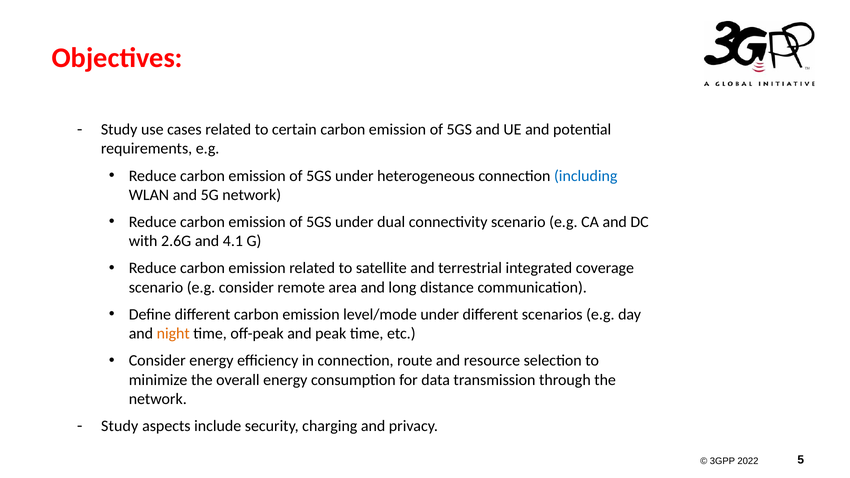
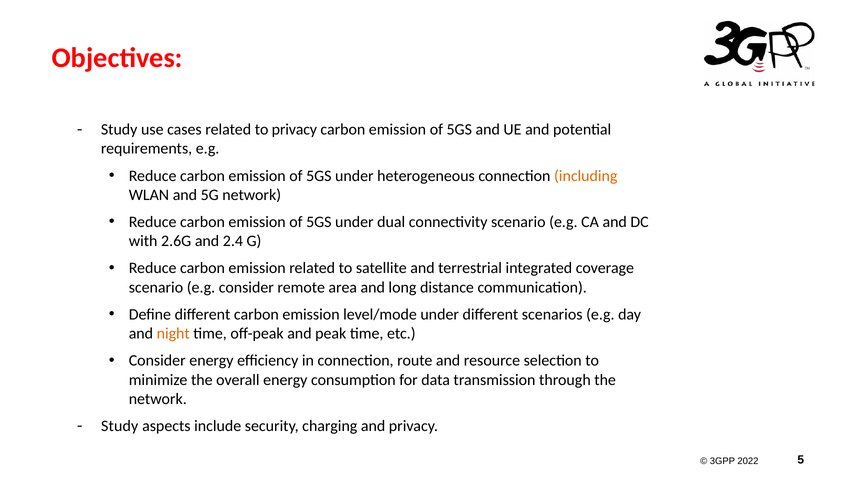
to certain: certain -> privacy (294, 130)
including colour: blue -> orange (586, 176)
4.1: 4.1 -> 2.4 (233, 241)
